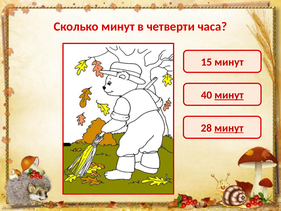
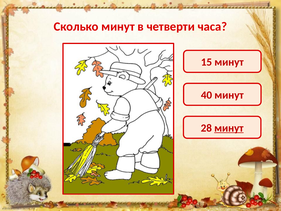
минут underline: present -> none (229, 95)
